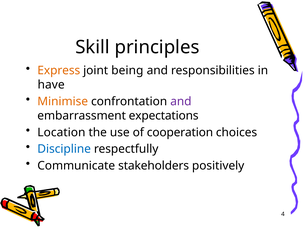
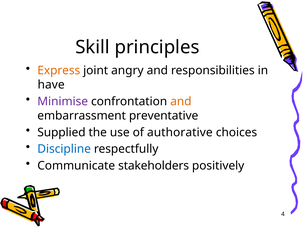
being: being -> angry (127, 70)
Minimise colour: orange -> purple (63, 101)
and colour: purple -> orange (181, 101)
expectations: expectations -> preventative (164, 116)
Location: Location -> Supplied (61, 132)
cooperation: cooperation -> authorative (180, 132)
